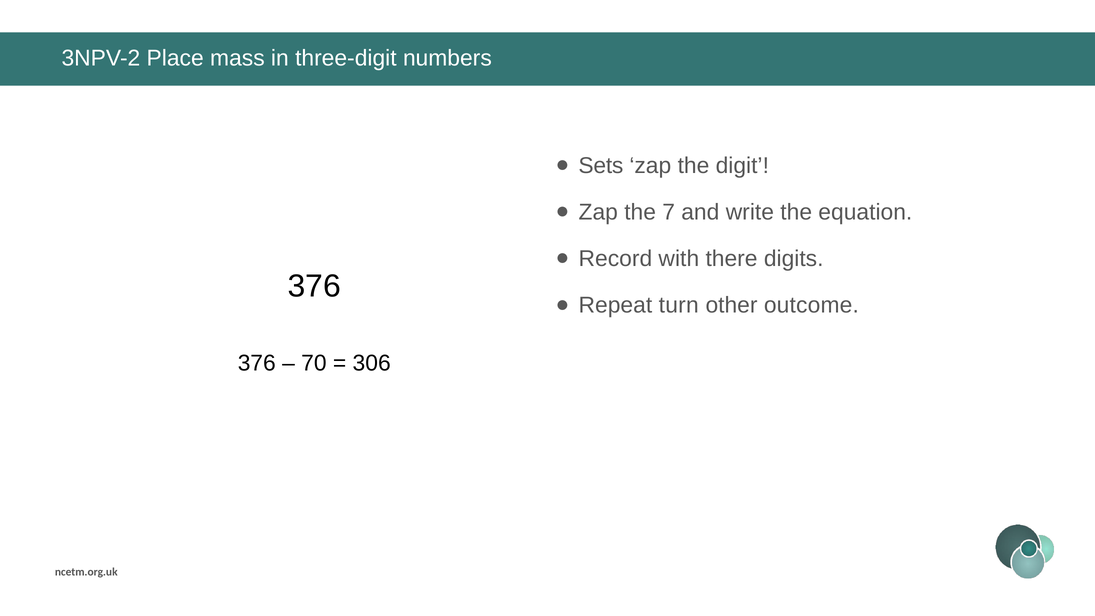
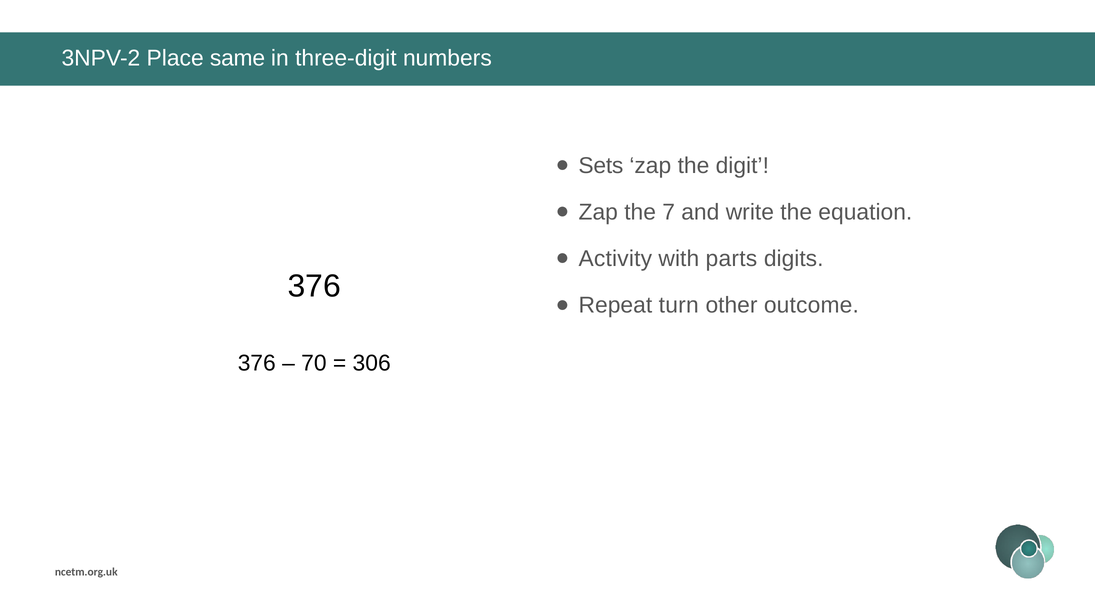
mass: mass -> same (238, 58)
Record: Record -> Activity (615, 259)
there: there -> parts (731, 259)
